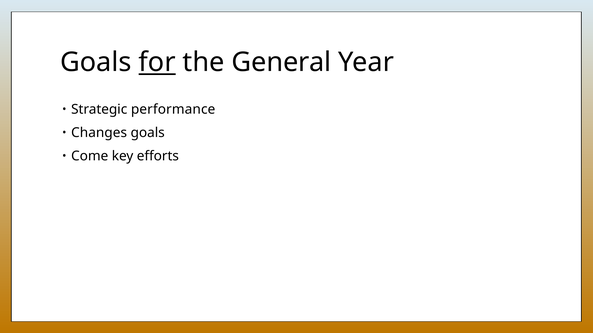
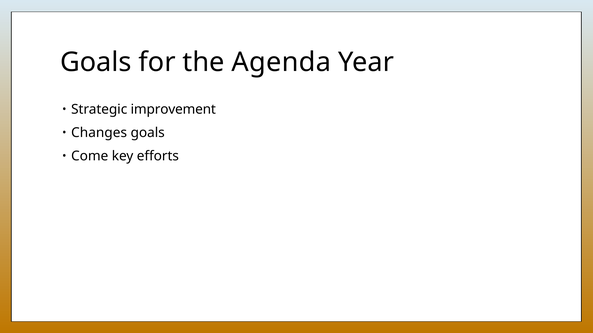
for underline: present -> none (157, 62)
General: General -> Agenda (281, 62)
performance: performance -> improvement (173, 110)
